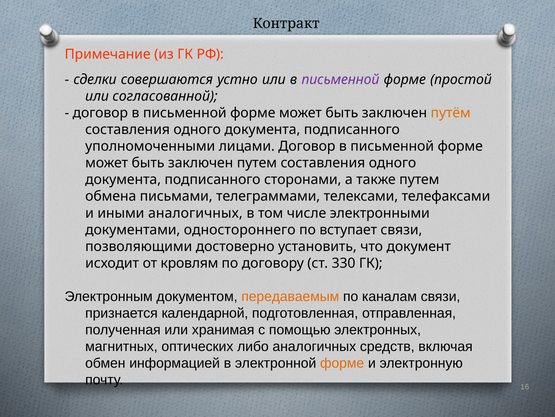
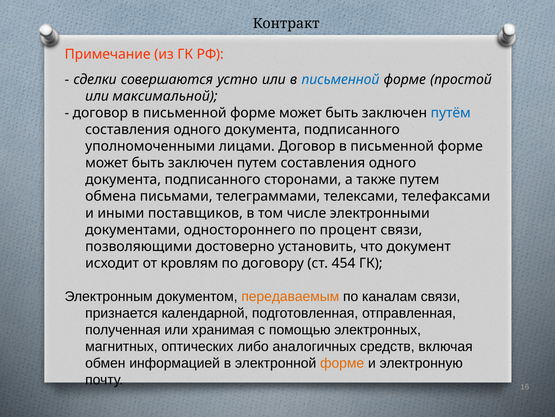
письменной colour: purple -> blue (340, 80)
согласованной: согласованной -> максимальной (165, 96)
путём colour: orange -> blue (451, 113)
иными аналогичных: аналогичных -> поставщиков (195, 213)
вступает: вступает -> процент (348, 229)
330: 330 -> 454 (344, 263)
